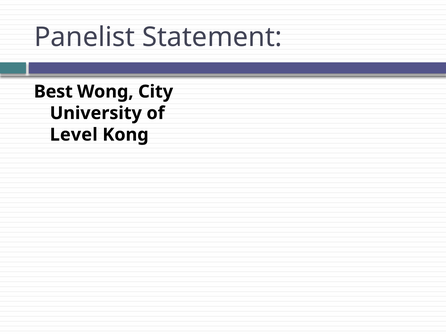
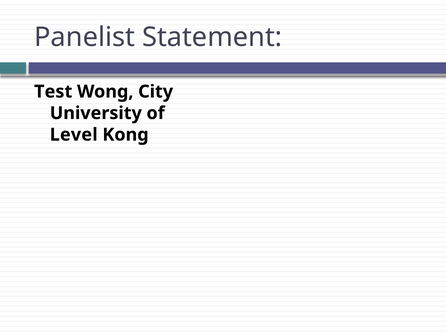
Best: Best -> Test (53, 92)
